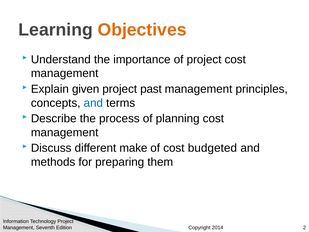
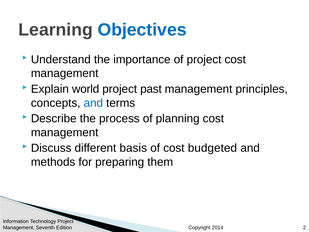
Objectives colour: orange -> blue (142, 30)
given: given -> world (86, 89)
make: make -> basis (133, 148)
